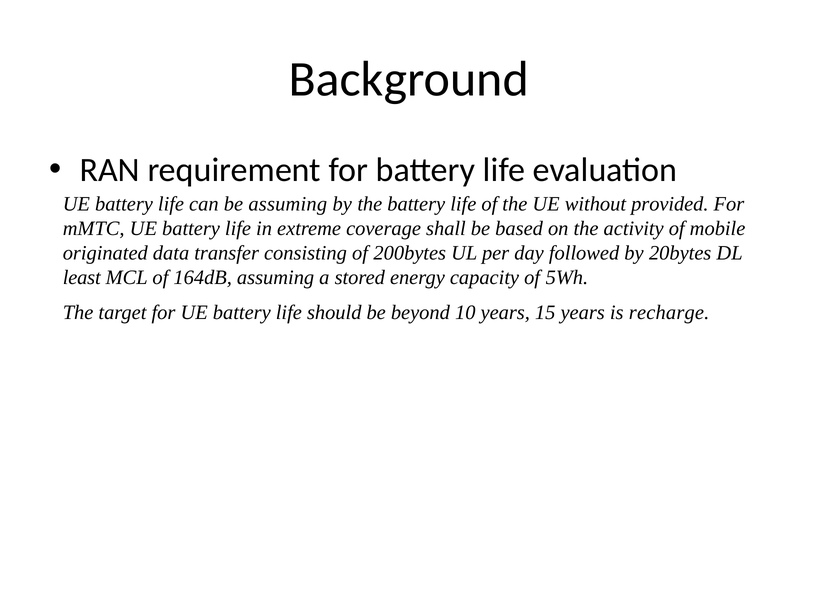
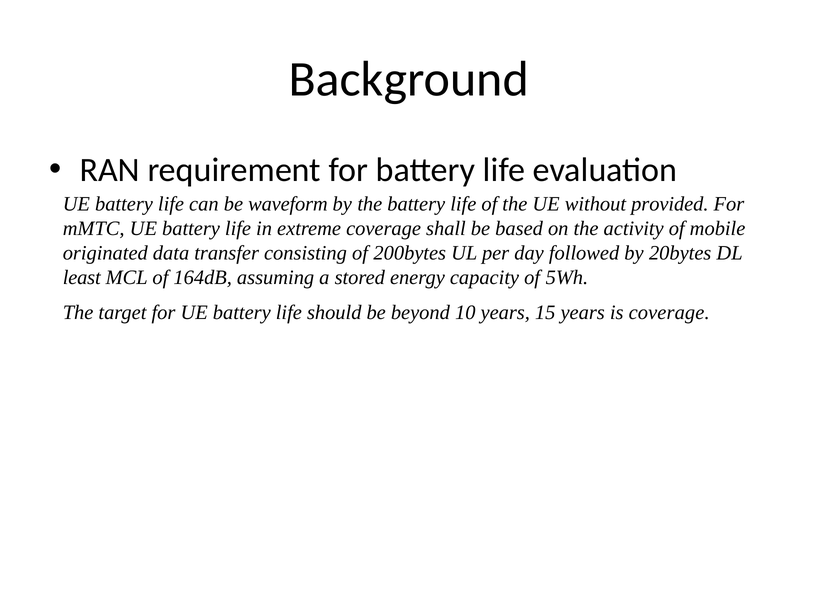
be assuming: assuming -> waveform (288, 204)
is recharge: recharge -> coverage (669, 312)
